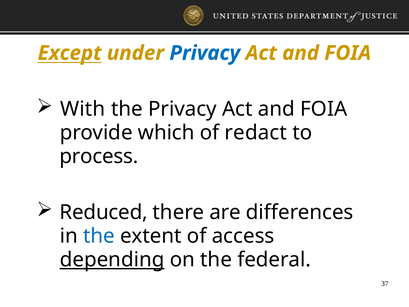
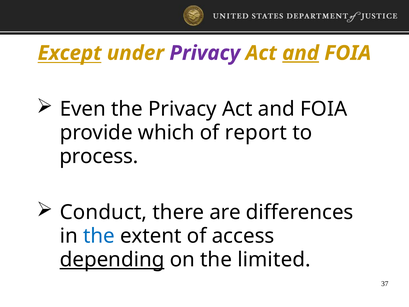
Privacy colour: blue -> purple (205, 53)
and underline: none -> present (301, 53)
With: With -> Even (83, 109)
redact: redact -> report (256, 133)
Reduced: Reduced -> Conduct (103, 212)
federal: federal -> limited (274, 260)
